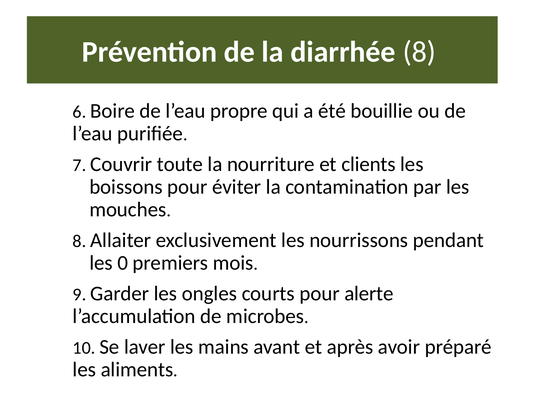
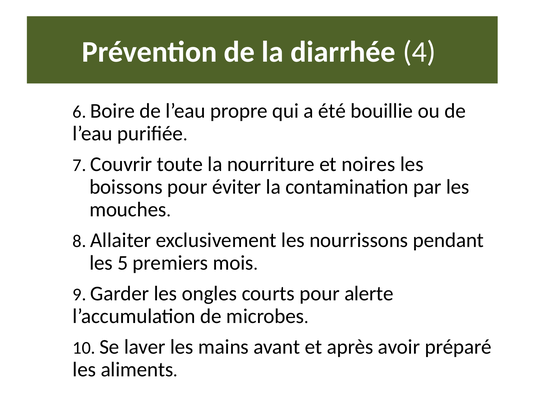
diarrhée 8: 8 -> 4 (419, 52)
clients: clients -> noires (368, 164)
0: 0 -> 5 (123, 263)
